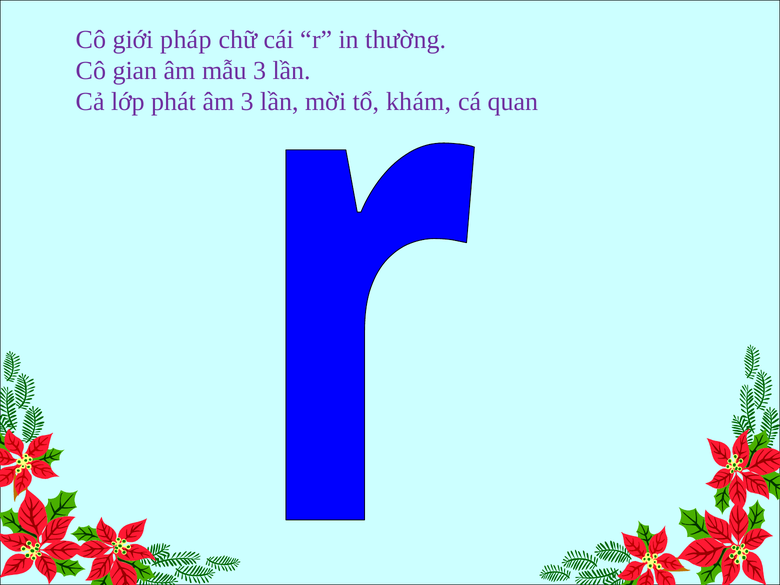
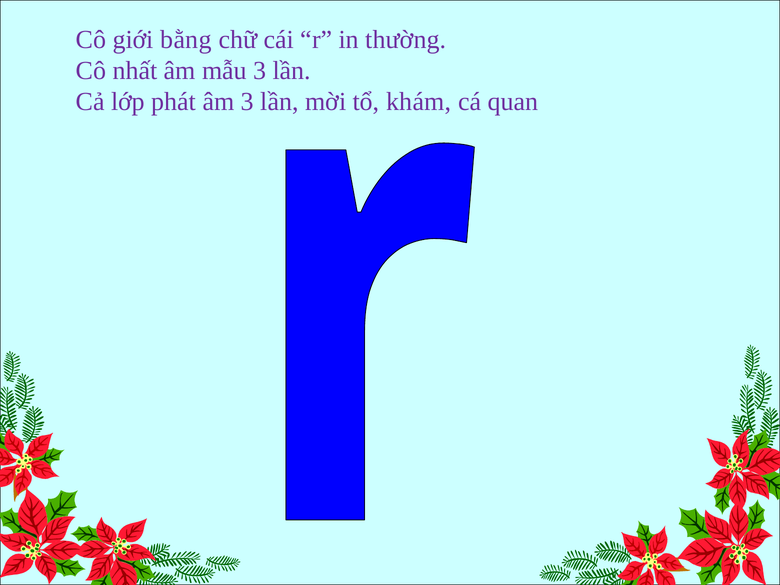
pháp: pháp -> bằng (186, 40)
gian: gian -> nhất (135, 71)
